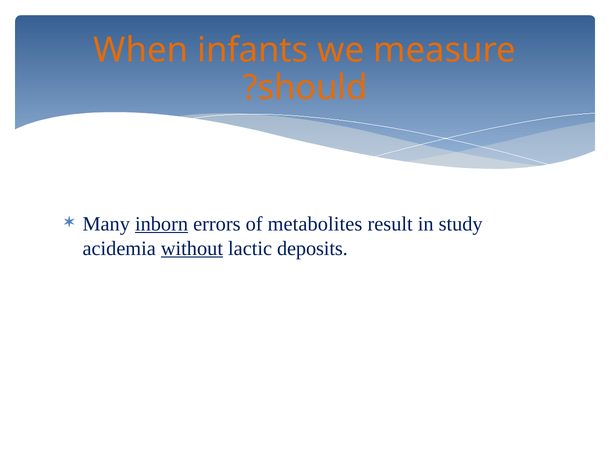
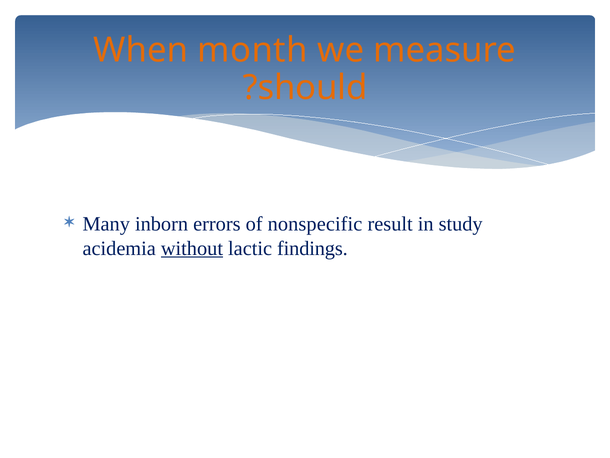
infants: infants -> month (253, 50)
inborn underline: present -> none (162, 224)
metabolites: metabolites -> nonspecific (315, 224)
deposits: deposits -> findings (312, 248)
